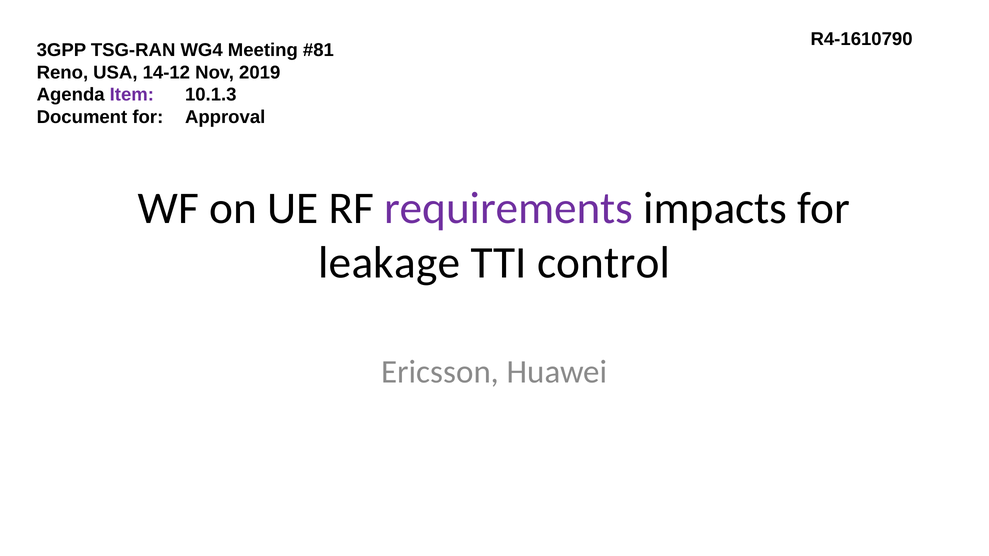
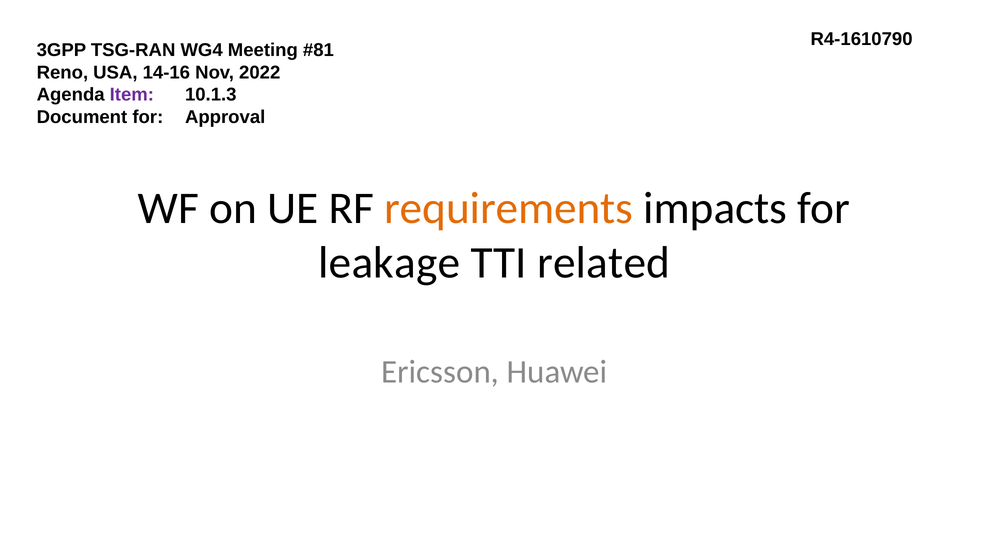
14-12: 14-12 -> 14-16 (166, 73)
2019: 2019 -> 2022 (260, 73)
requirements colour: purple -> orange (509, 208)
control: control -> related (604, 263)
